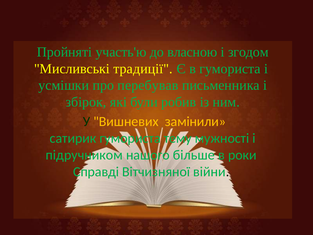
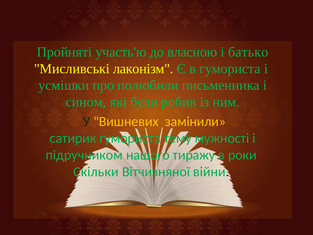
згодом: згодом -> батько (248, 52)
традиції: традиції -> лаконiзм (143, 69)
перебував: перебував -> полюбили (148, 85)
збірок: збірок -> сином (86, 102)
більше: більше -> тиражу (194, 155)
Справді: Справді -> Скільки (96, 172)
